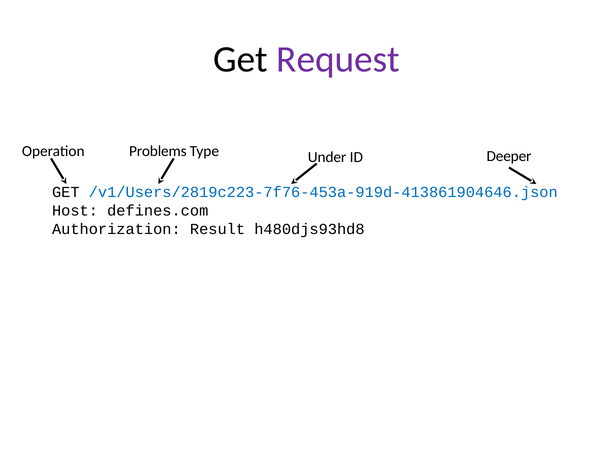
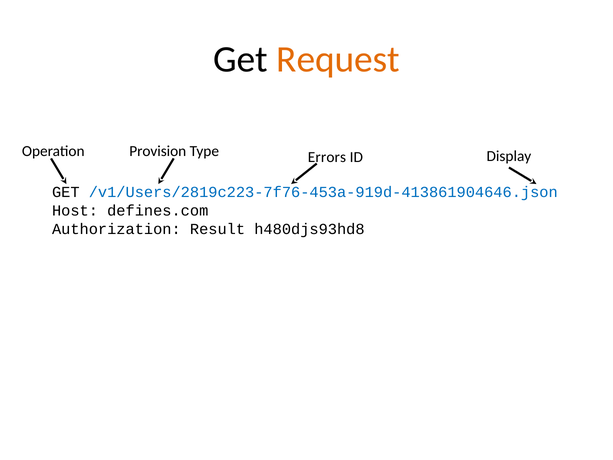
Request colour: purple -> orange (338, 59)
Problems: Problems -> Provision (158, 151)
Under: Under -> Errors (327, 157)
Deeper: Deeper -> Display (509, 156)
